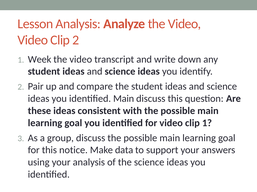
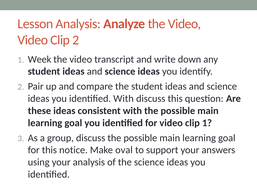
identified Main: Main -> With (124, 99)
data: data -> oval (124, 151)
